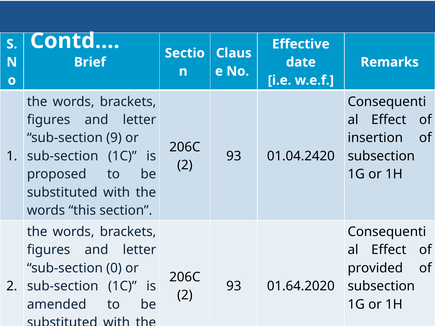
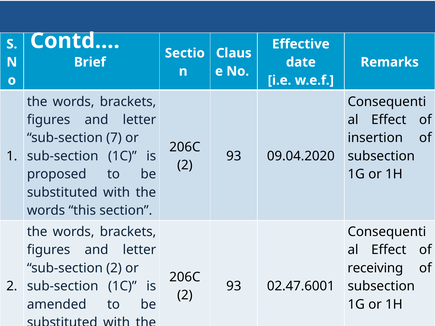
9: 9 -> 7 (114, 138)
01.04.2420: 01.04.2420 -> 09.04.2020 (301, 156)
sub-section 0: 0 -> 2 (114, 268)
provided: provided -> receiving (375, 268)
01.64.2020: 01.64.2020 -> 02.47.6001 (301, 286)
